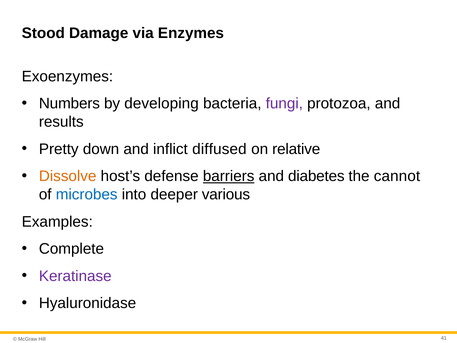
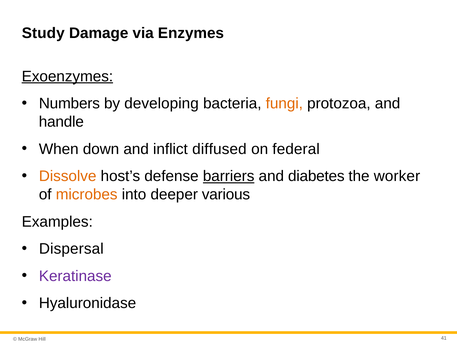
Stood: Stood -> Study (43, 33)
Exoenzymes underline: none -> present (67, 76)
fungi colour: purple -> orange (284, 103)
results: results -> handle (61, 122)
Pretty: Pretty -> When (59, 149)
relative: relative -> federal (296, 149)
cannot: cannot -> worker (397, 176)
microbes colour: blue -> orange (87, 194)
Complete: Complete -> Dispersal (71, 249)
